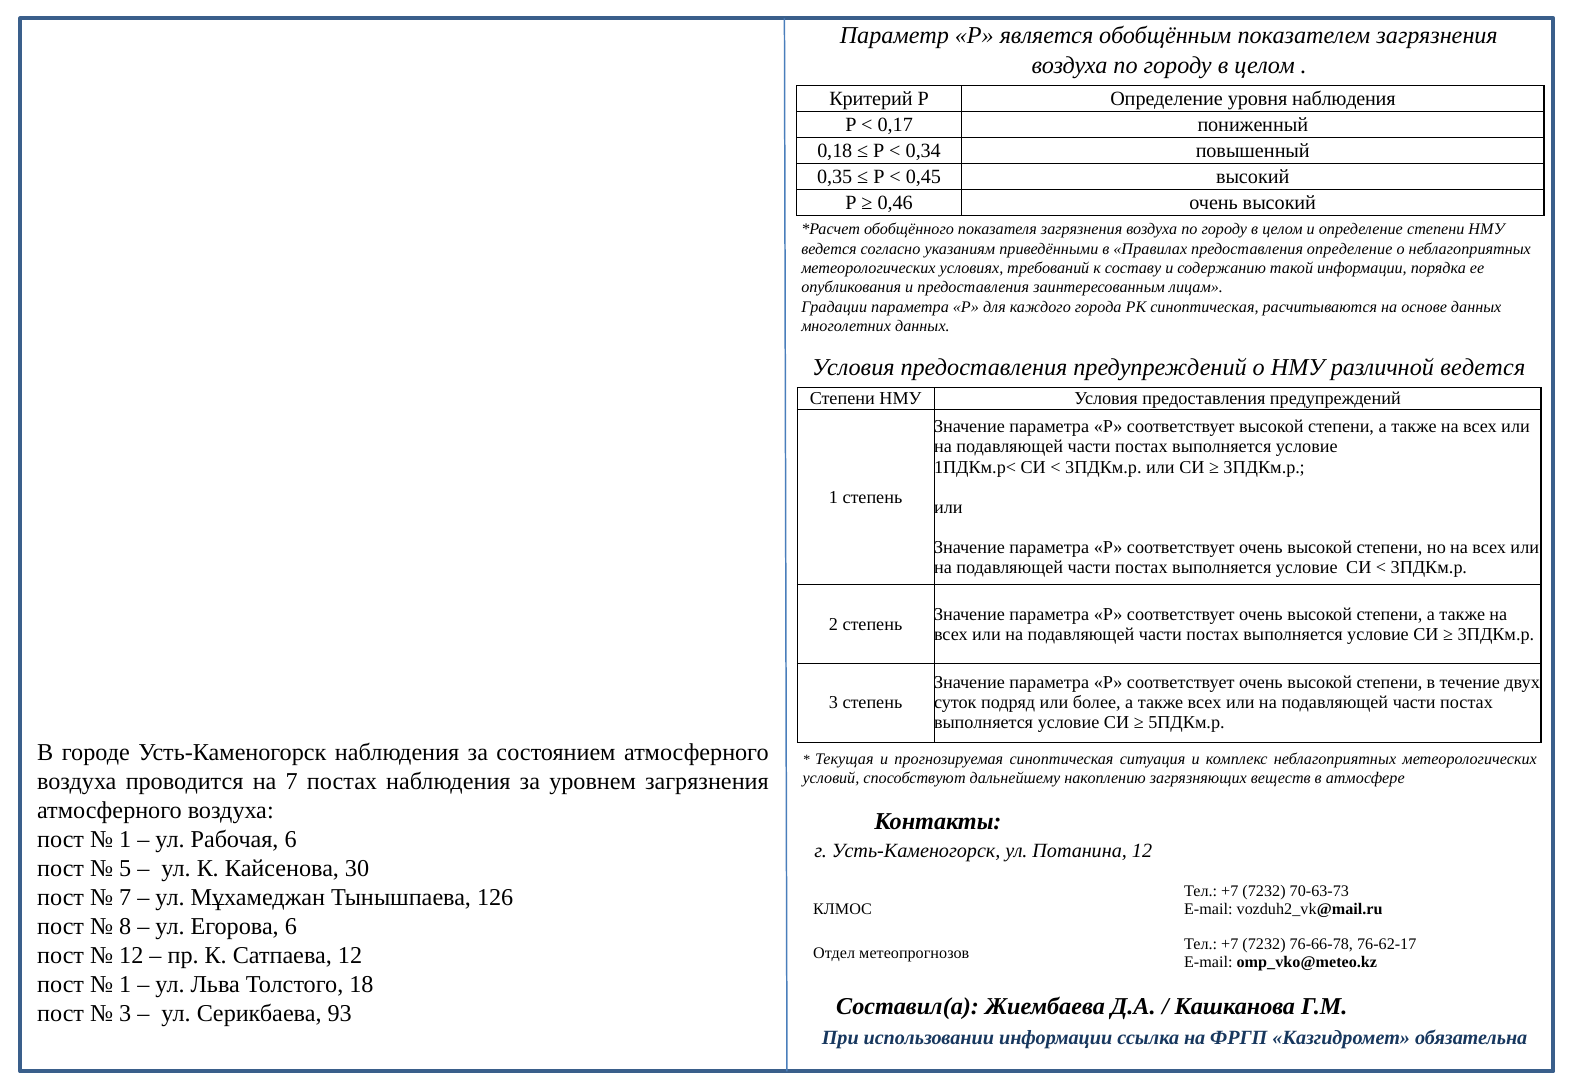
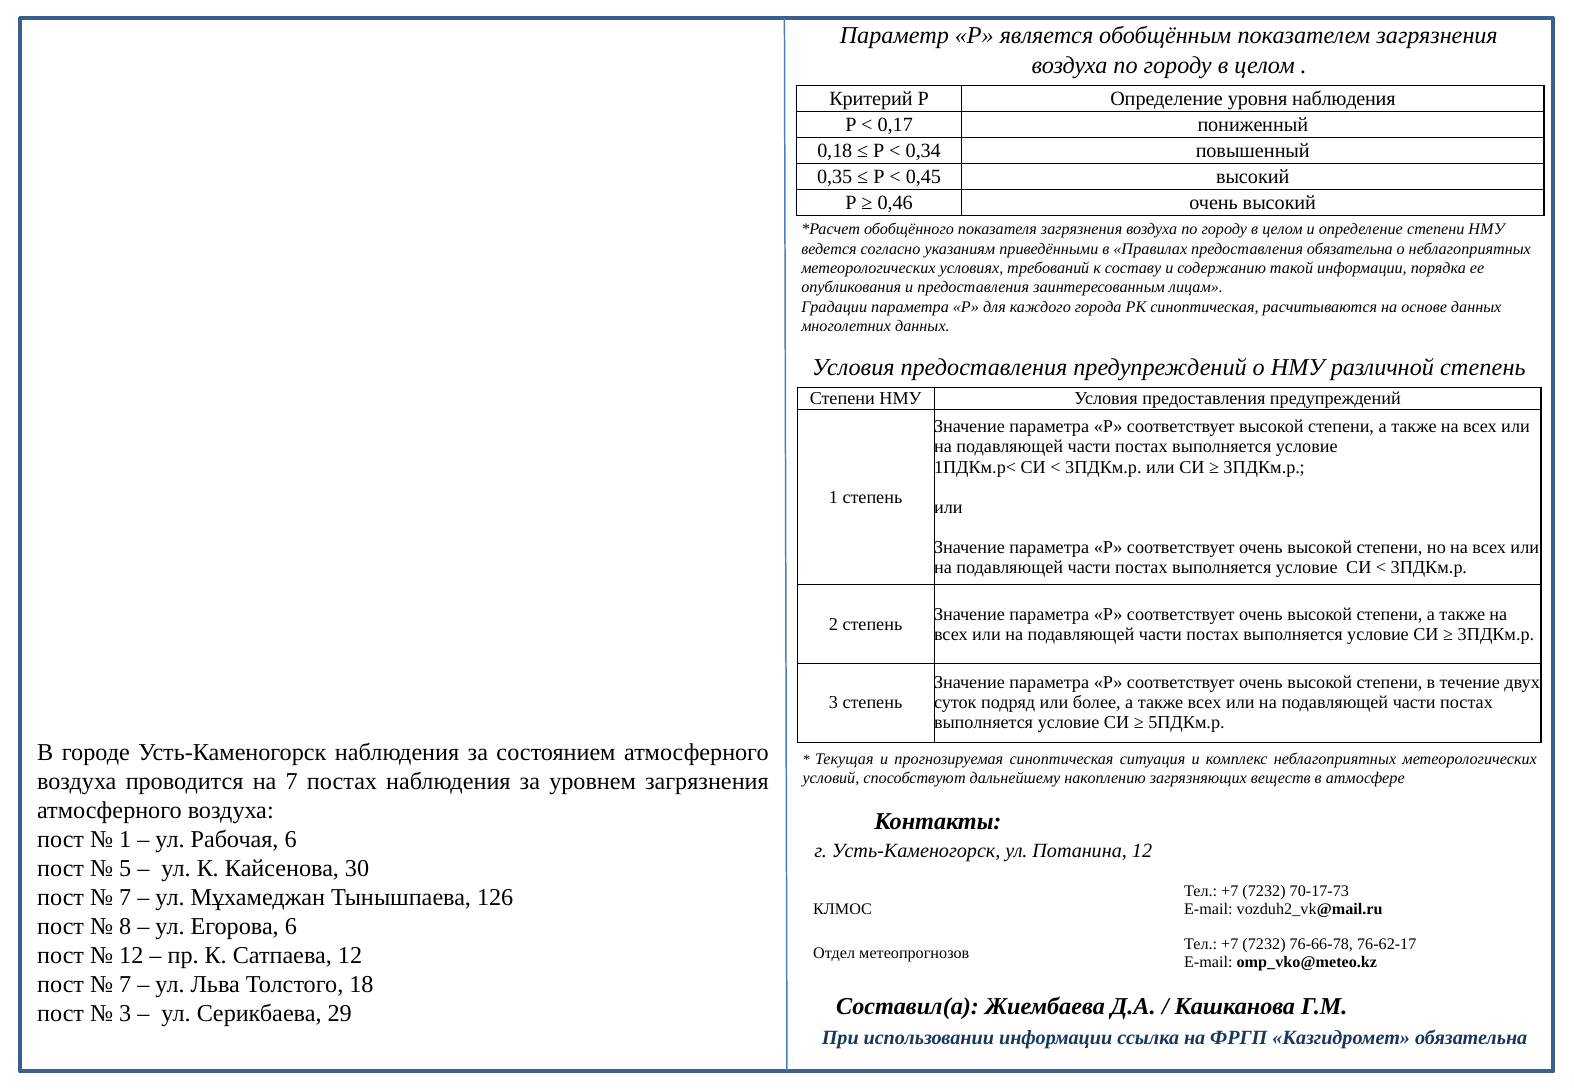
предоставления определение: определение -> обязательна (1350, 249)
различной ведется: ведется -> степень (1483, 367)
70-63-73: 70-63-73 -> 70-17-73 (1319, 891)
1: 1 -> 7 (125, 985)
93: 93 -> 29 (340, 1014)
